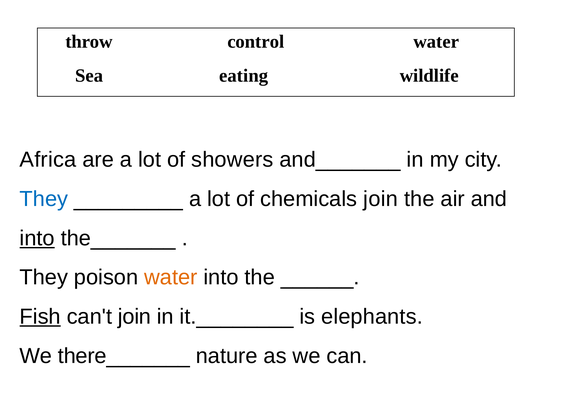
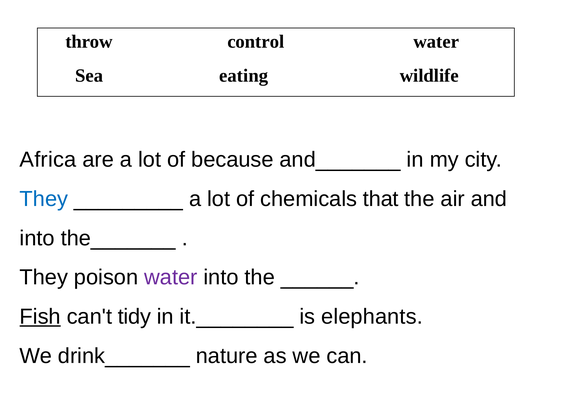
showers: showers -> because (232, 160)
chemicals join: join -> that (381, 199)
into underline: present -> none (37, 239)
water colour: orange -> purple (171, 278)
can't join: join -> tidy (134, 317)
there_______: there_______ -> drink_______ (124, 357)
